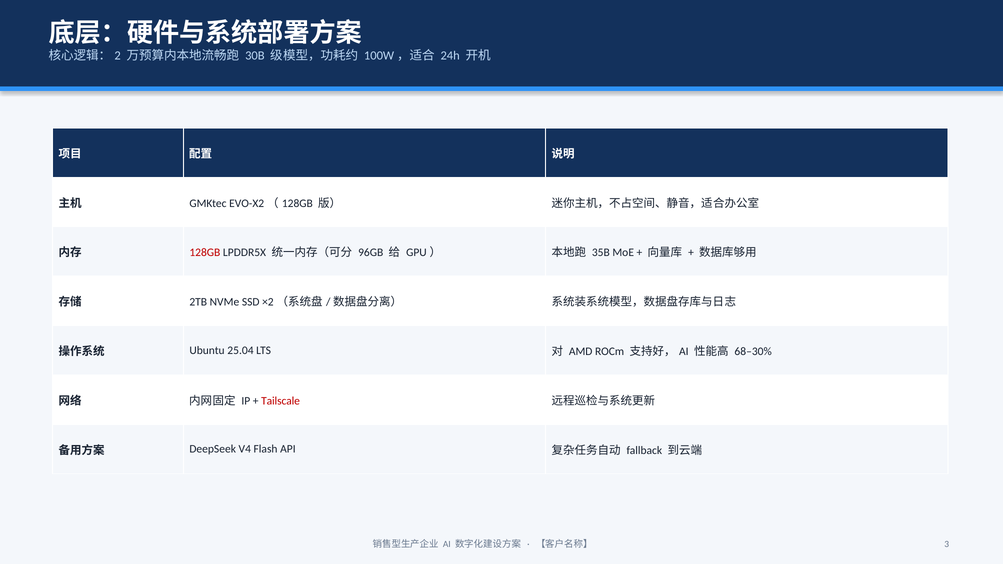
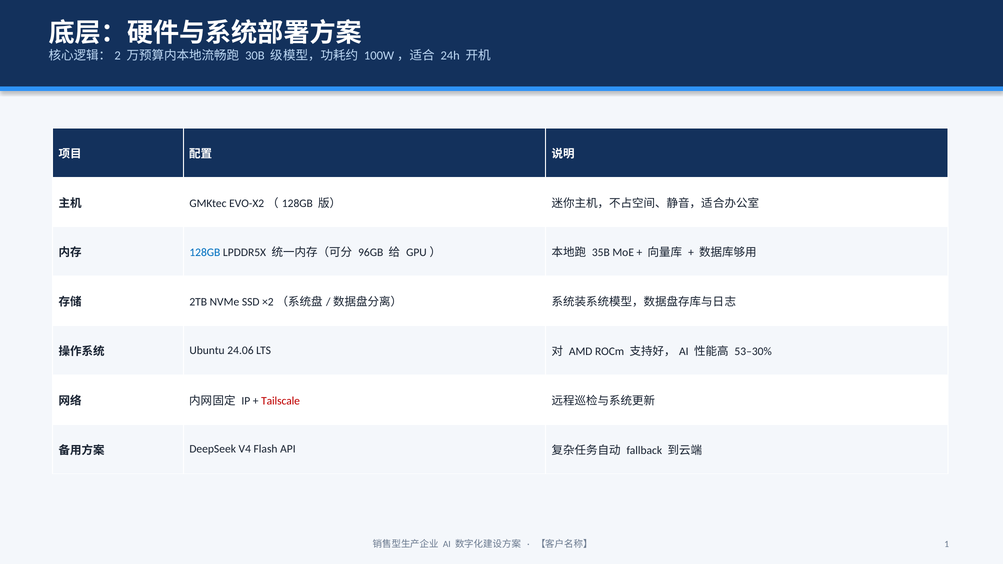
128GB colour: red -> blue (205, 253)
25.04: 25.04 -> 24.06 (240, 350)
68–30%: 68–30% -> 53–30% (753, 352)
3: 3 -> 1 (947, 544)
